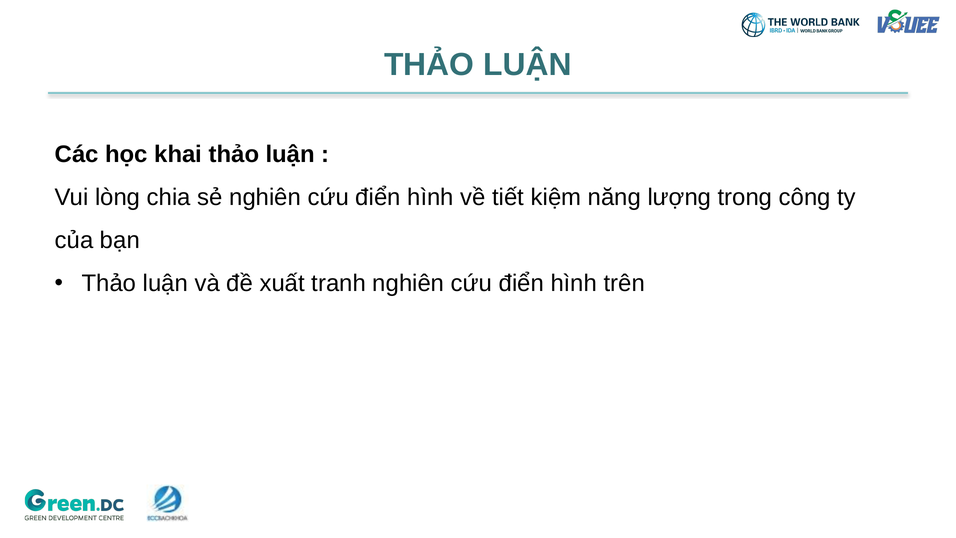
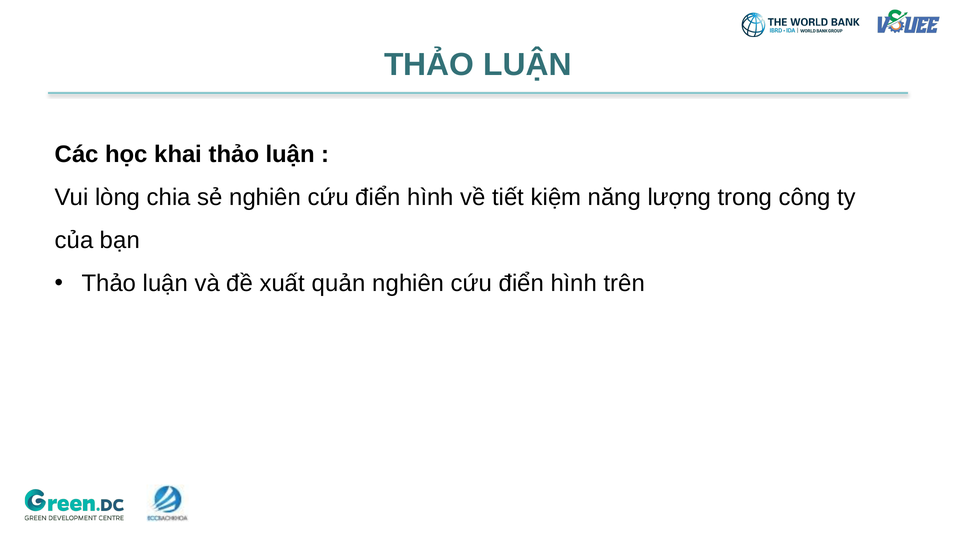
tranh: tranh -> quản (339, 283)
